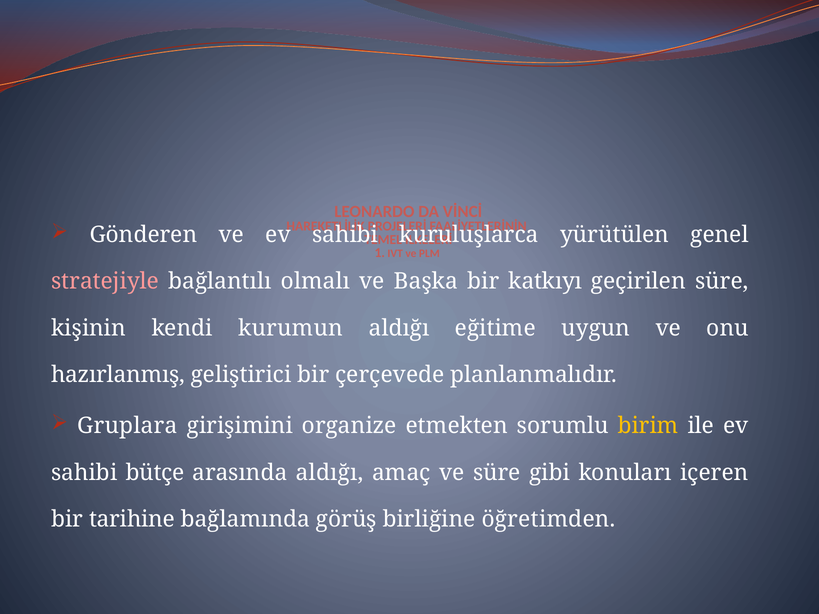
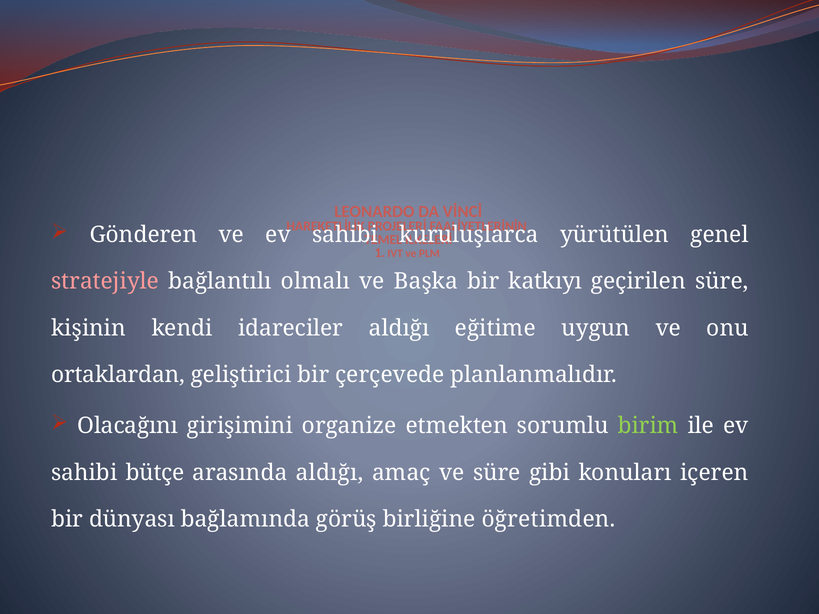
kurumun: kurumun -> idareciler (291, 328)
hazırlanmış: hazırlanmış -> ortaklardan (118, 375)
Gruplara: Gruplara -> Olacağını (128, 426)
birim colour: yellow -> light green (648, 426)
tarihine: tarihine -> dünyası (132, 519)
